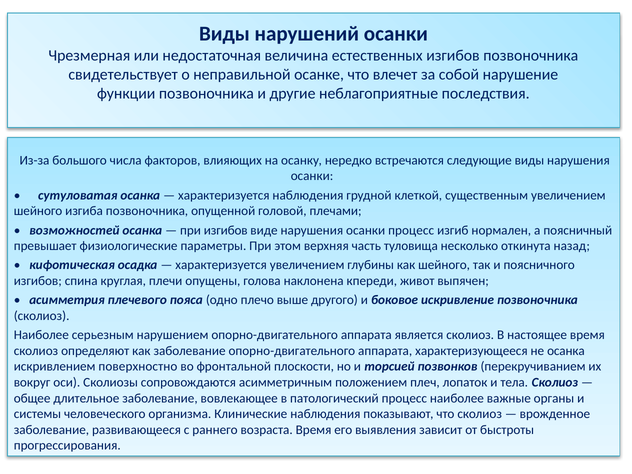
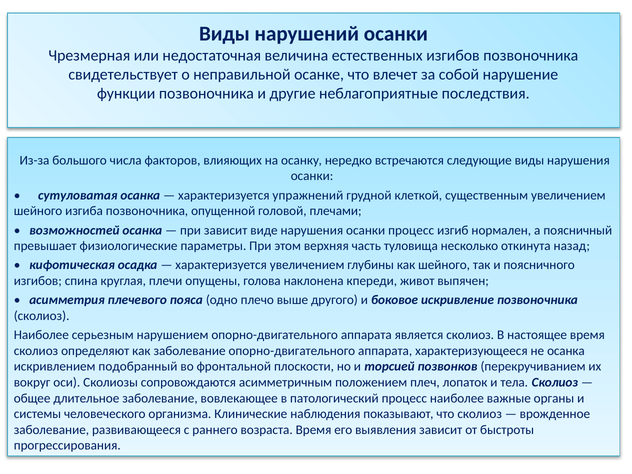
характеризуется наблюдения: наблюдения -> упражнений (308, 195)
при изгибов: изгибов -> зависит (226, 230)
поверхностно: поверхностно -> подобранный (138, 367)
